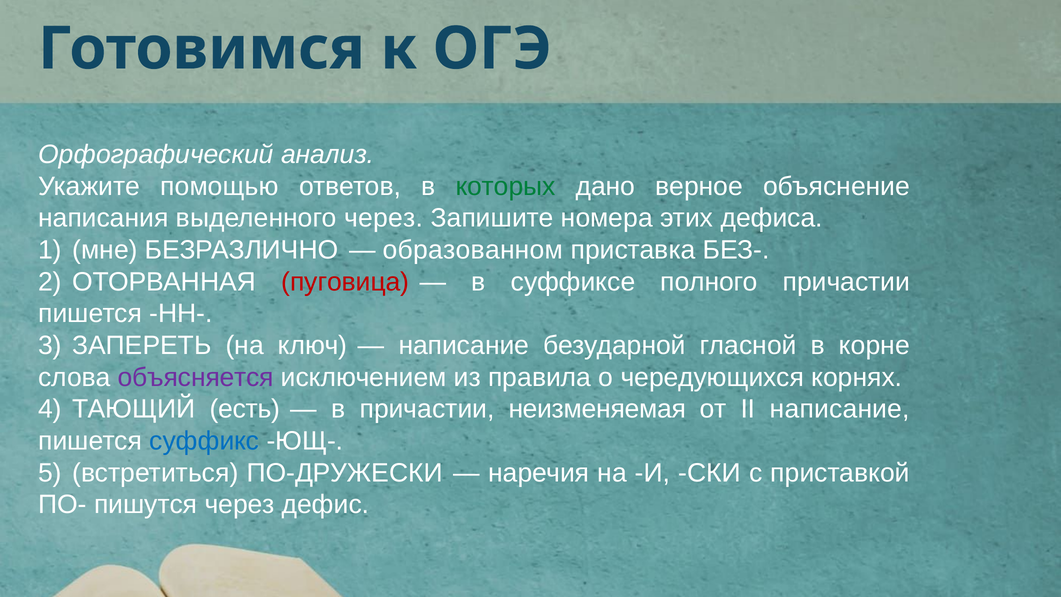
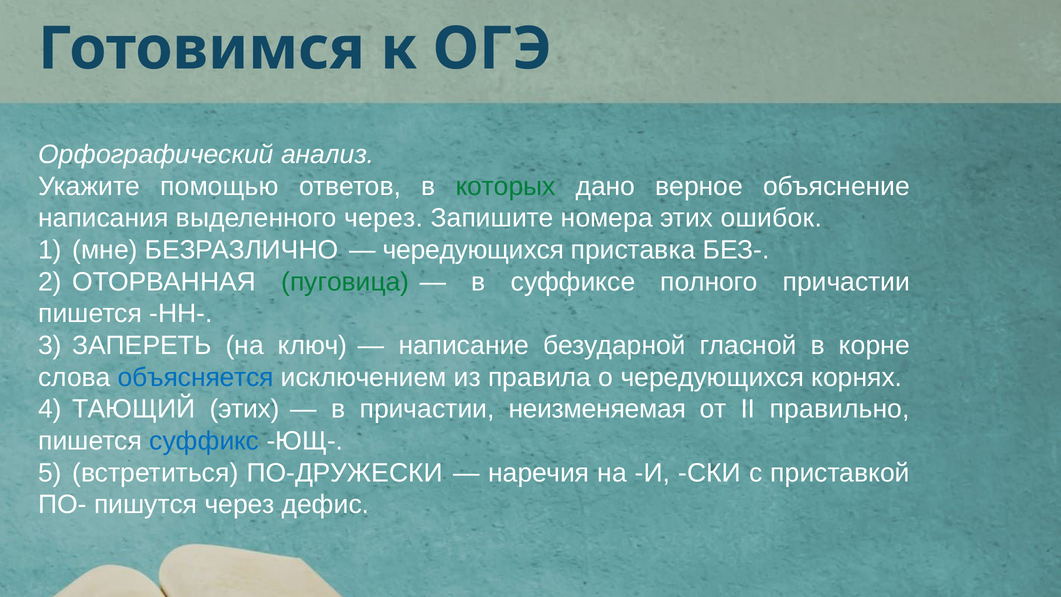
дефиса: дефиса -> ошибок (771, 218)
образованном: образованном -> чередующихся (473, 250)
пуговица colour: red -> green (345, 282)
объясняется colour: purple -> blue (196, 377)
ТАЮЩИЙ есть: есть -> этих (245, 409)
II написание: написание -> правильно (840, 409)
